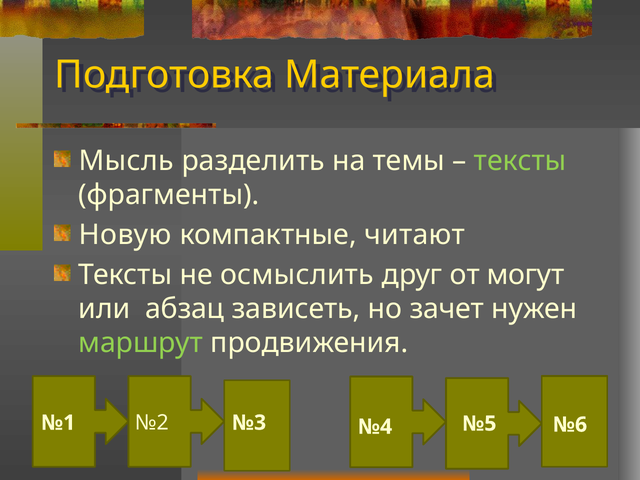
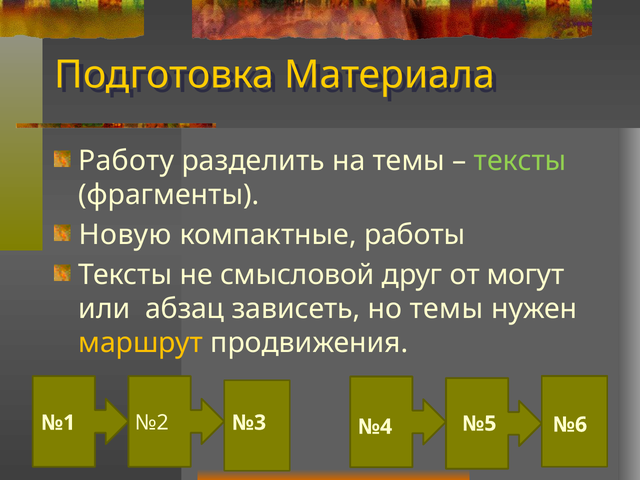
Мысль: Мысль -> Работу (126, 161)
читают: читают -> работы (415, 235)
осмыслить: осмыслить -> смысловой (297, 275)
но зачет: зачет -> темы (447, 309)
маршрут colour: light green -> yellow (141, 343)
